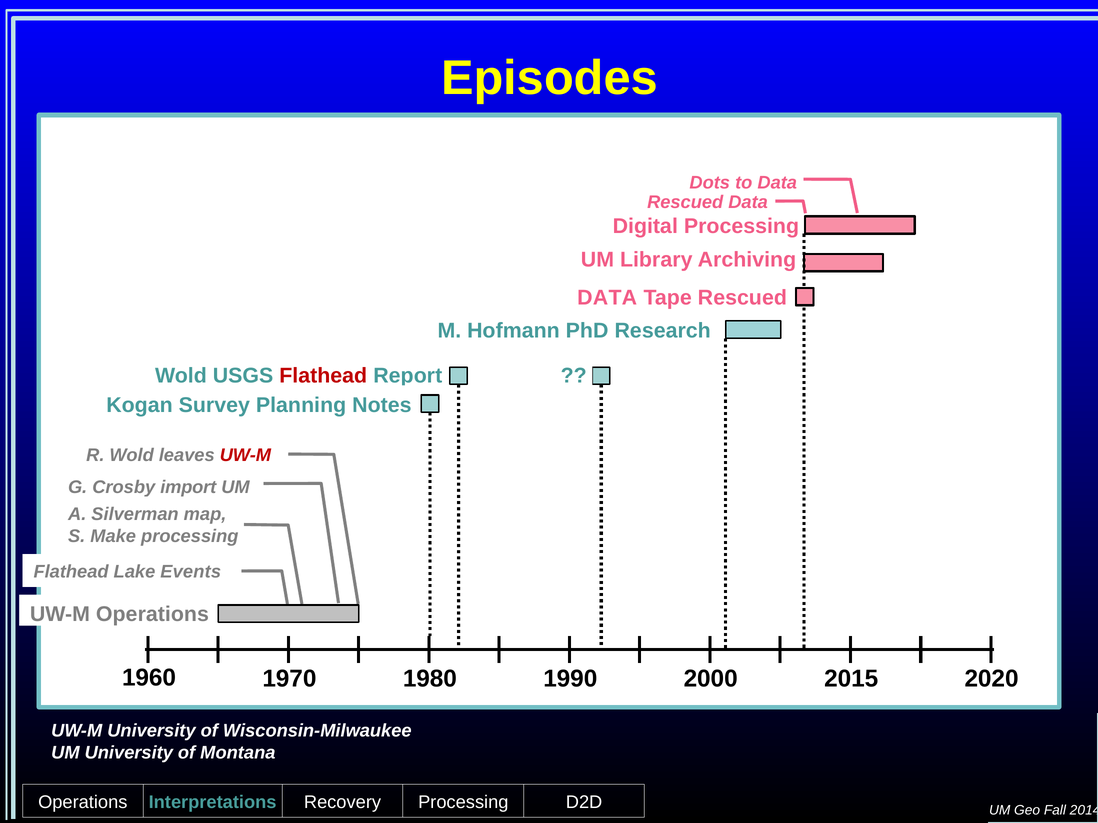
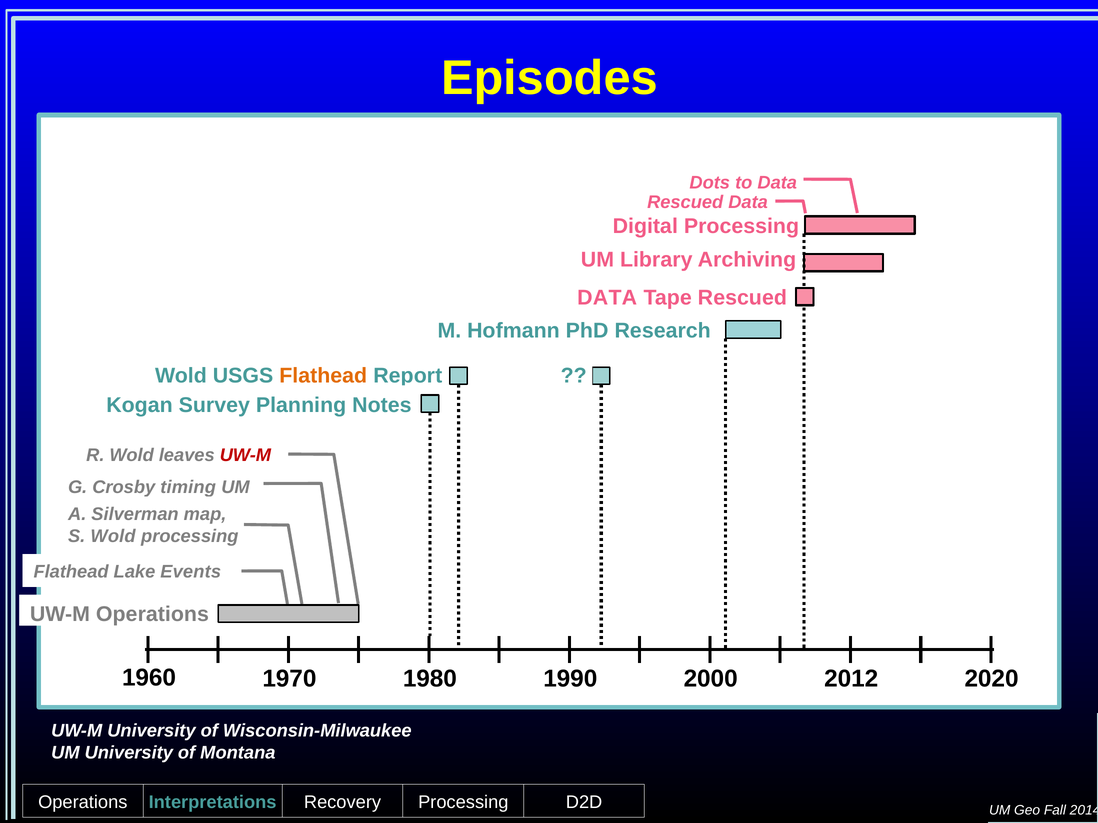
Flathead colour: red -> orange (323, 376)
import: import -> timing (188, 487)
S Make: Make -> Wold (113, 536)
2015: 2015 -> 2012 (851, 679)
